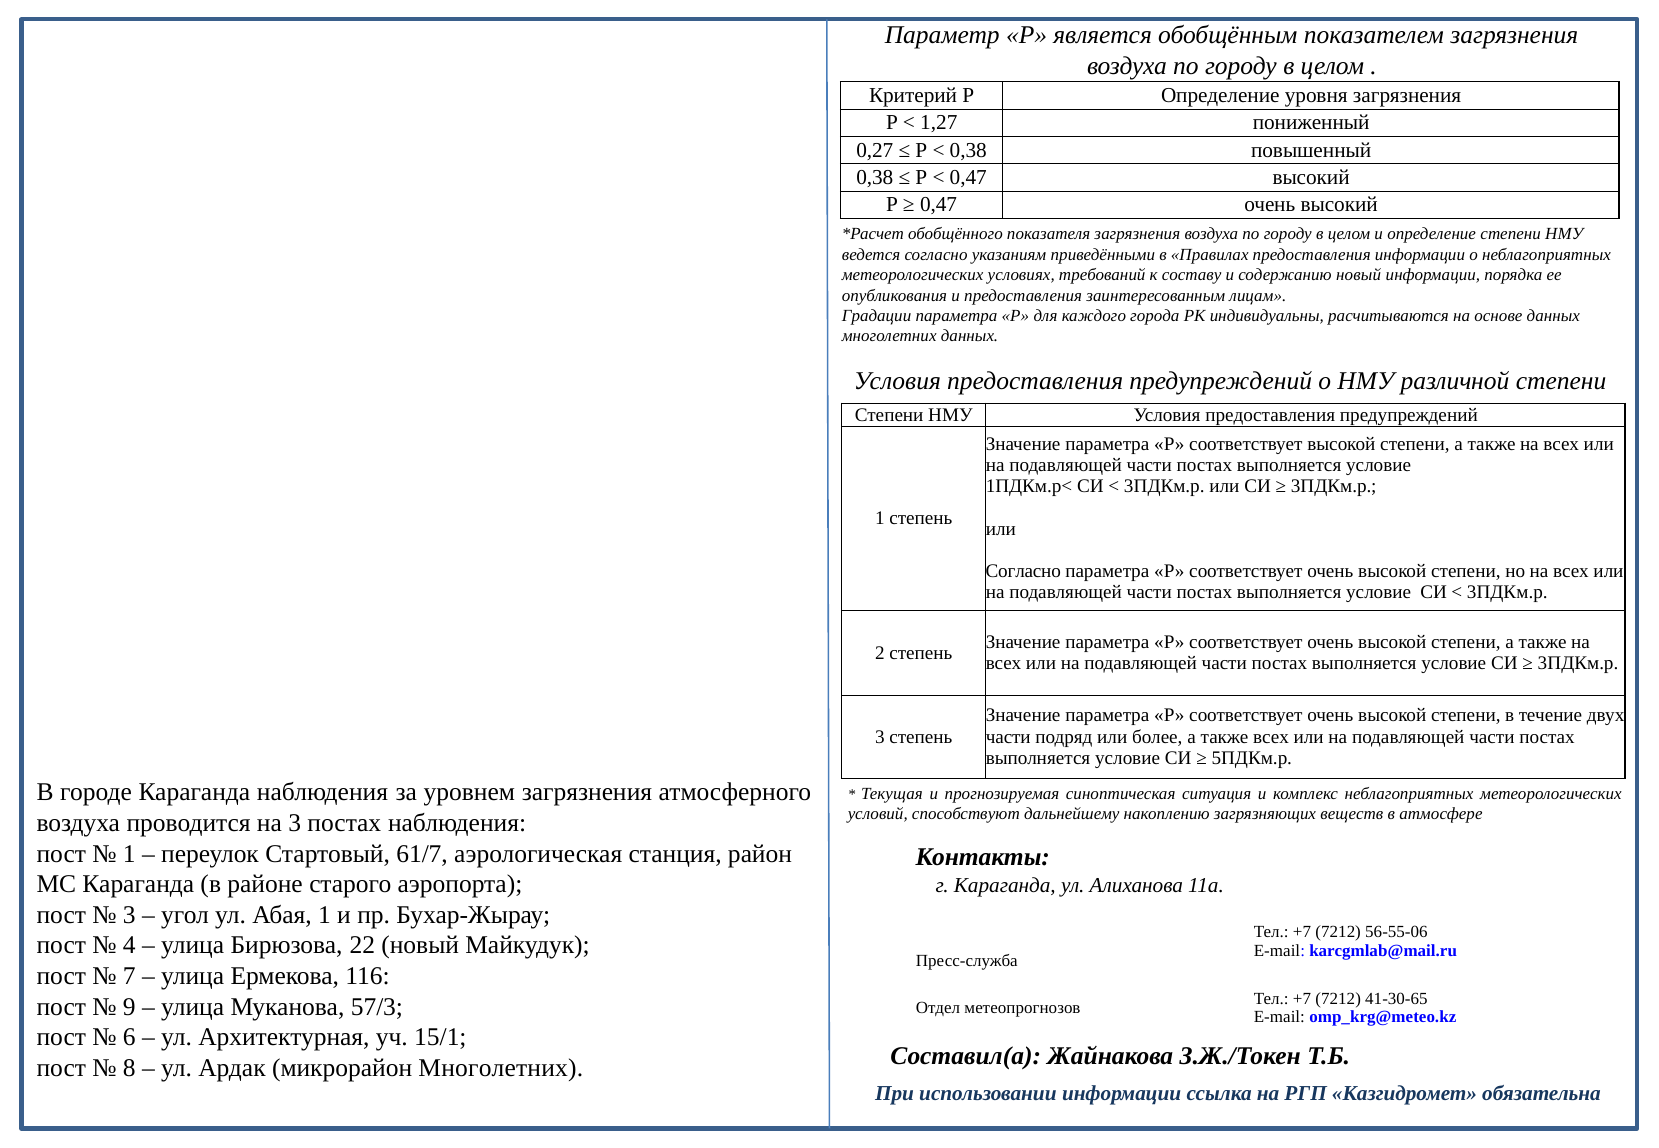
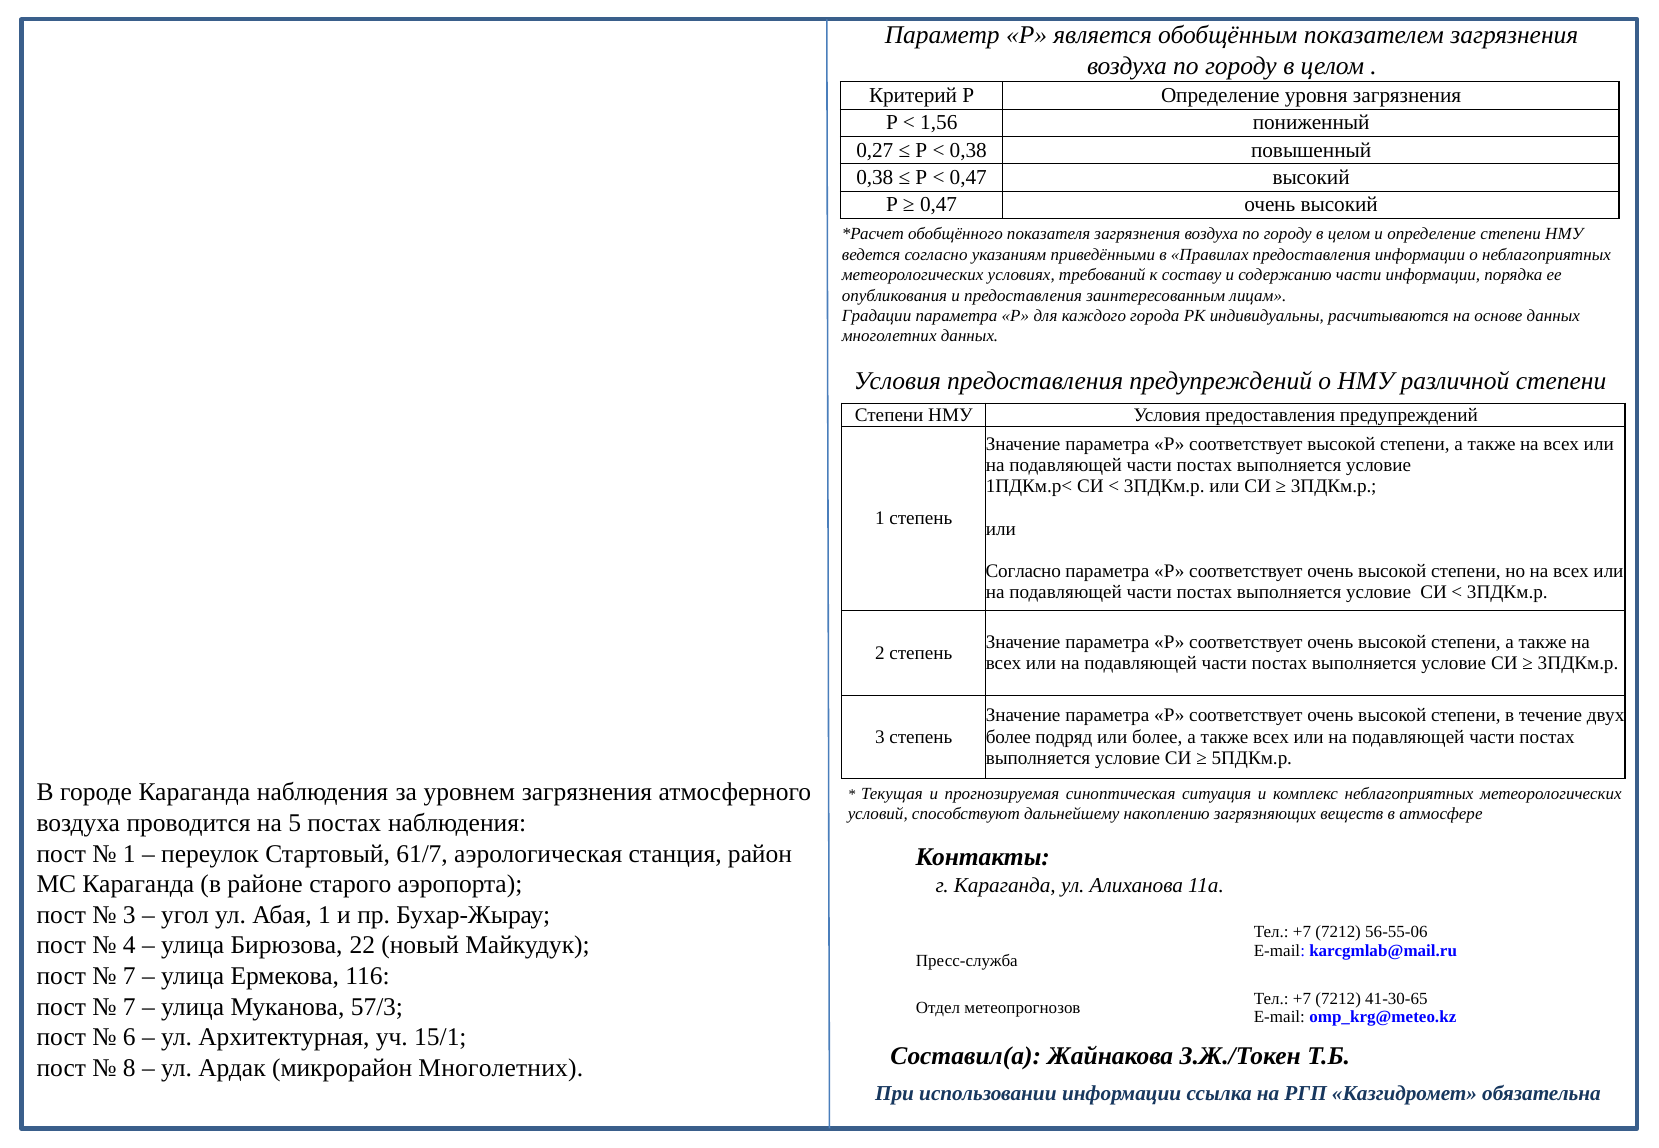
1,27: 1,27 -> 1,56 (939, 123)
содержанию новый: новый -> части (1359, 275)
части: части -> более (1008, 737)
на 3: 3 -> 5 (295, 823)
9: 9 -> 7 (129, 1007)
